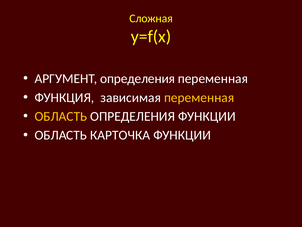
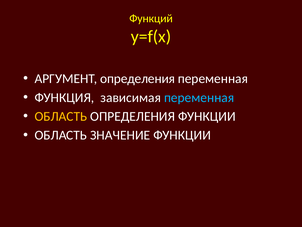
Сложная: Сложная -> Функций (151, 18)
переменная colour: yellow -> light blue (199, 97)
КАРТОЧКА: КАРТОЧКА -> ЗНАЧЕНИЕ (120, 135)
